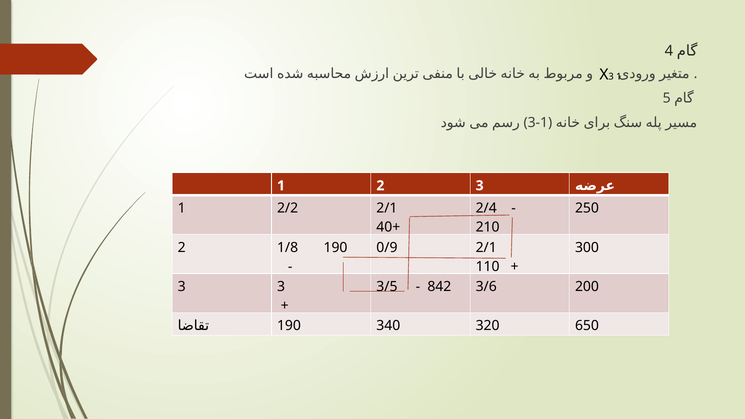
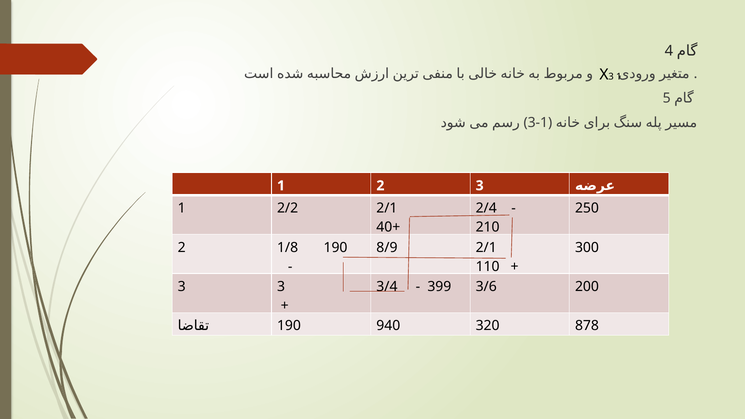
0/9: 0/9 -> 8/9 (387, 247)
3/5: 3/5 -> 3/4 (387, 287)
842: 842 -> 399 (439, 287)
340: 340 -> 940 (388, 326)
650: 650 -> 878 (587, 326)
